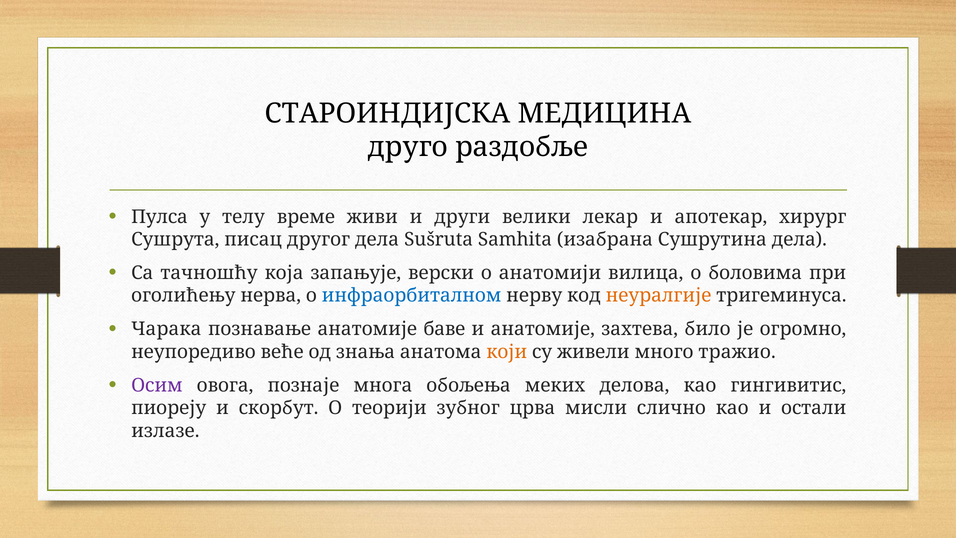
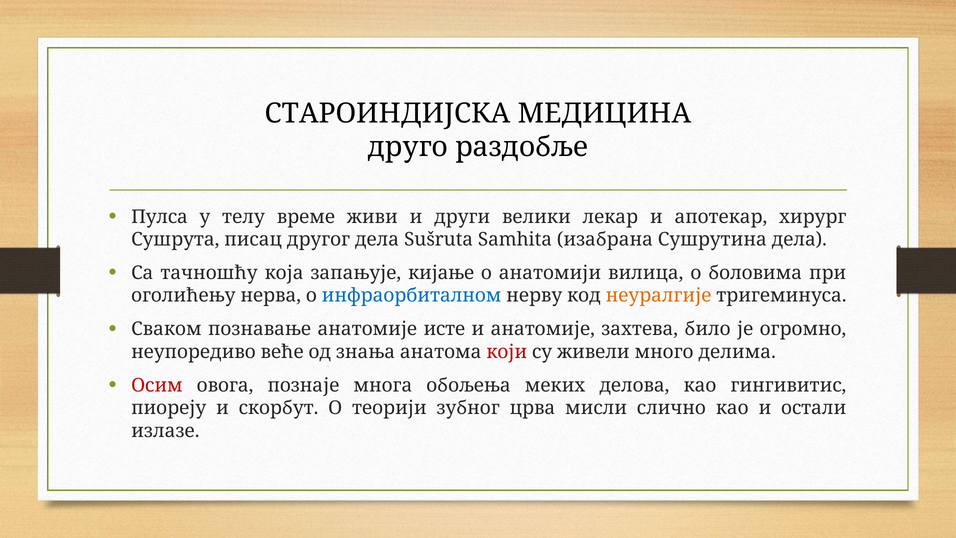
верски: верски -> кијање (441, 273)
Чарака: Чарака -> Сваком (166, 329)
баве: баве -> исте (444, 329)
који colour: orange -> red (507, 352)
тражио: тражио -> делима (737, 352)
Осим colour: purple -> red (157, 385)
